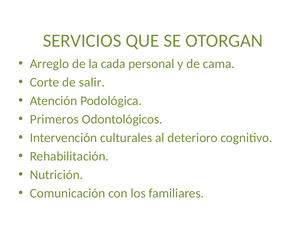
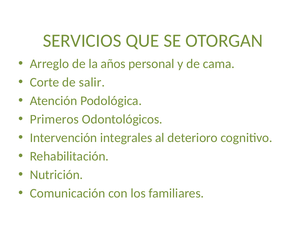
cada: cada -> años (113, 64)
culturales: culturales -> integrales (126, 138)
